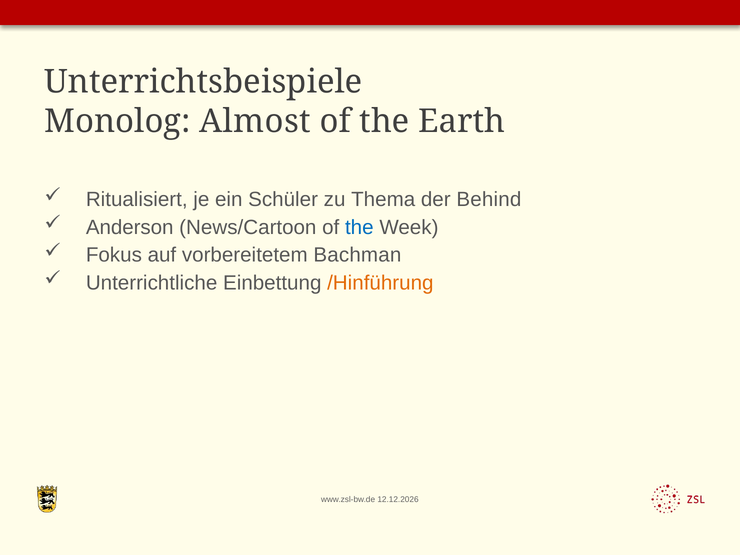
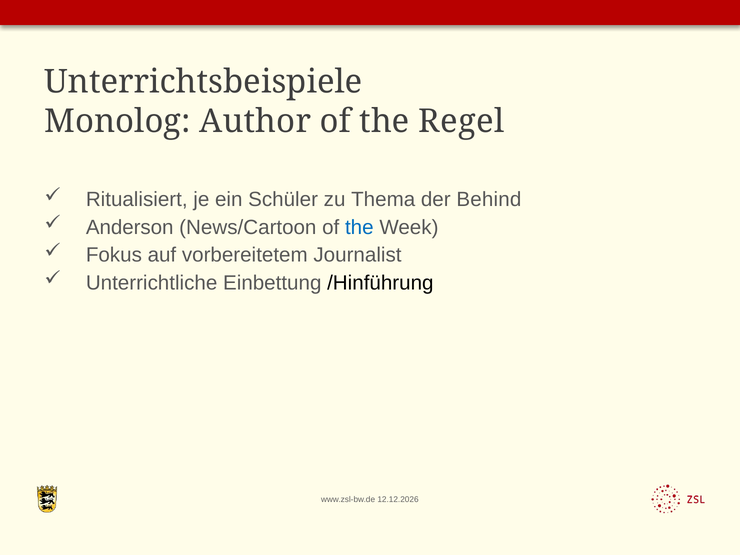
Almost: Almost -> Author (255, 121)
Earth: Earth -> Regel (461, 121)
Bachman: Bachman -> Journalist (357, 255)
/Hinführung colour: orange -> black (380, 283)
